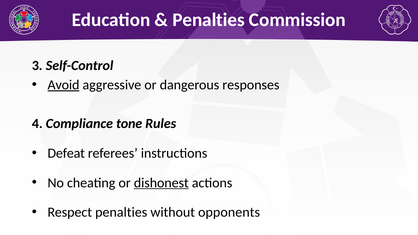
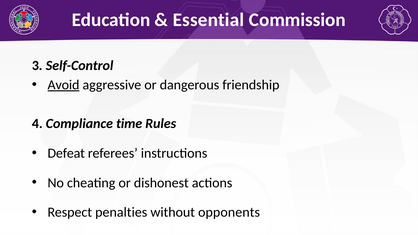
Penalties: Penalties -> Essential (208, 20)
responses: responses -> friendship (251, 85)
tone: tone -> time (129, 124)
dishonest underline: present -> none (161, 183)
